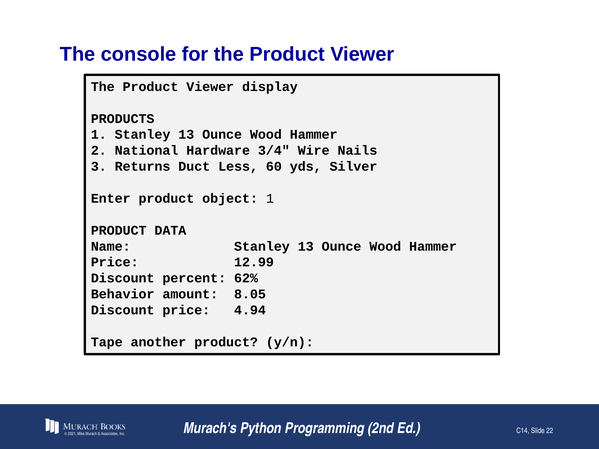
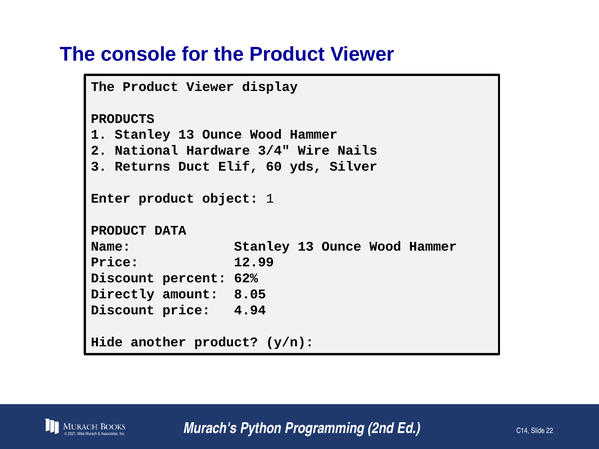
Less: Less -> Elif (238, 167)
Behavior: Behavior -> Directly (123, 294)
Tape: Tape -> Hide (107, 342)
